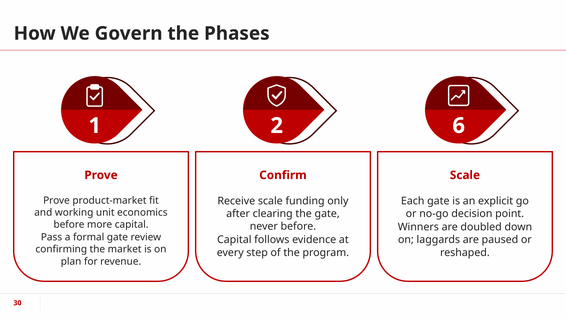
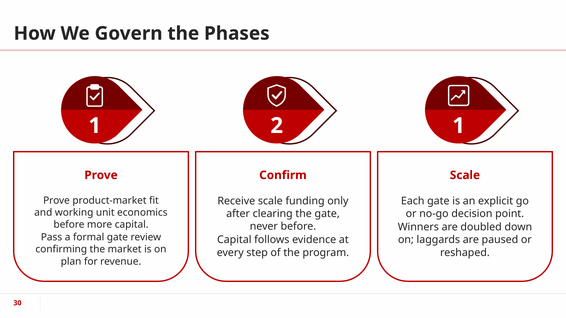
2 6: 6 -> 1 (459, 126)
